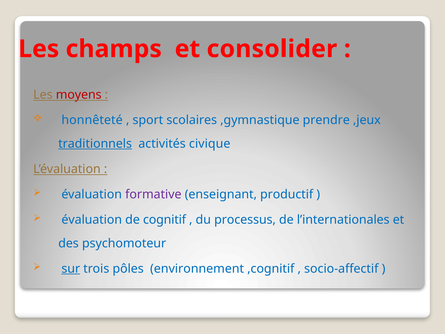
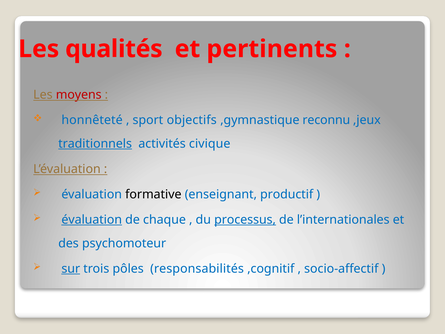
champs: champs -> qualités (114, 49)
consolider: consolider -> pertinents (272, 49)
scolaires: scolaires -> objectifs (192, 120)
prendre: prendre -> reconnu (326, 120)
formative colour: purple -> black (153, 194)
évaluation underline: none -> present (92, 220)
cognitif: cognitif -> chaque (164, 220)
processus underline: none -> present (245, 220)
environnement: environnement -> responsabilités (197, 269)
